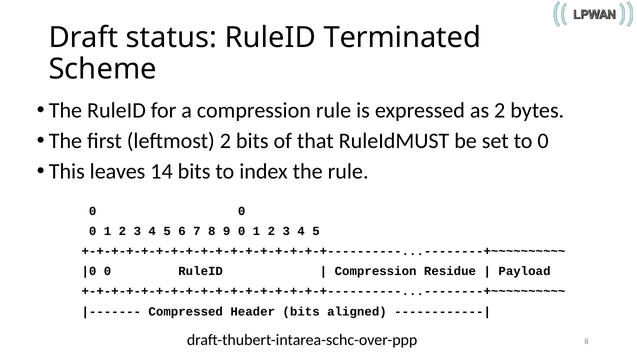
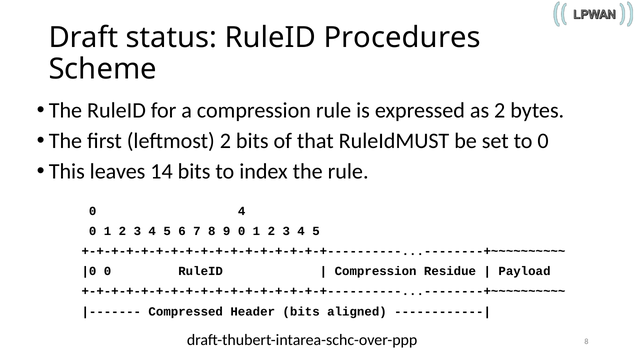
Terminated: Terminated -> Procedures (402, 38)
0: 0 -> 4 (242, 212)
